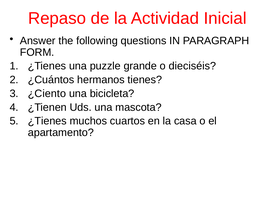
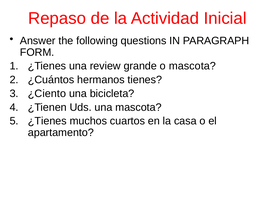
puzzle: puzzle -> review (105, 66)
o dieciséis: dieciséis -> mascota (192, 66)
